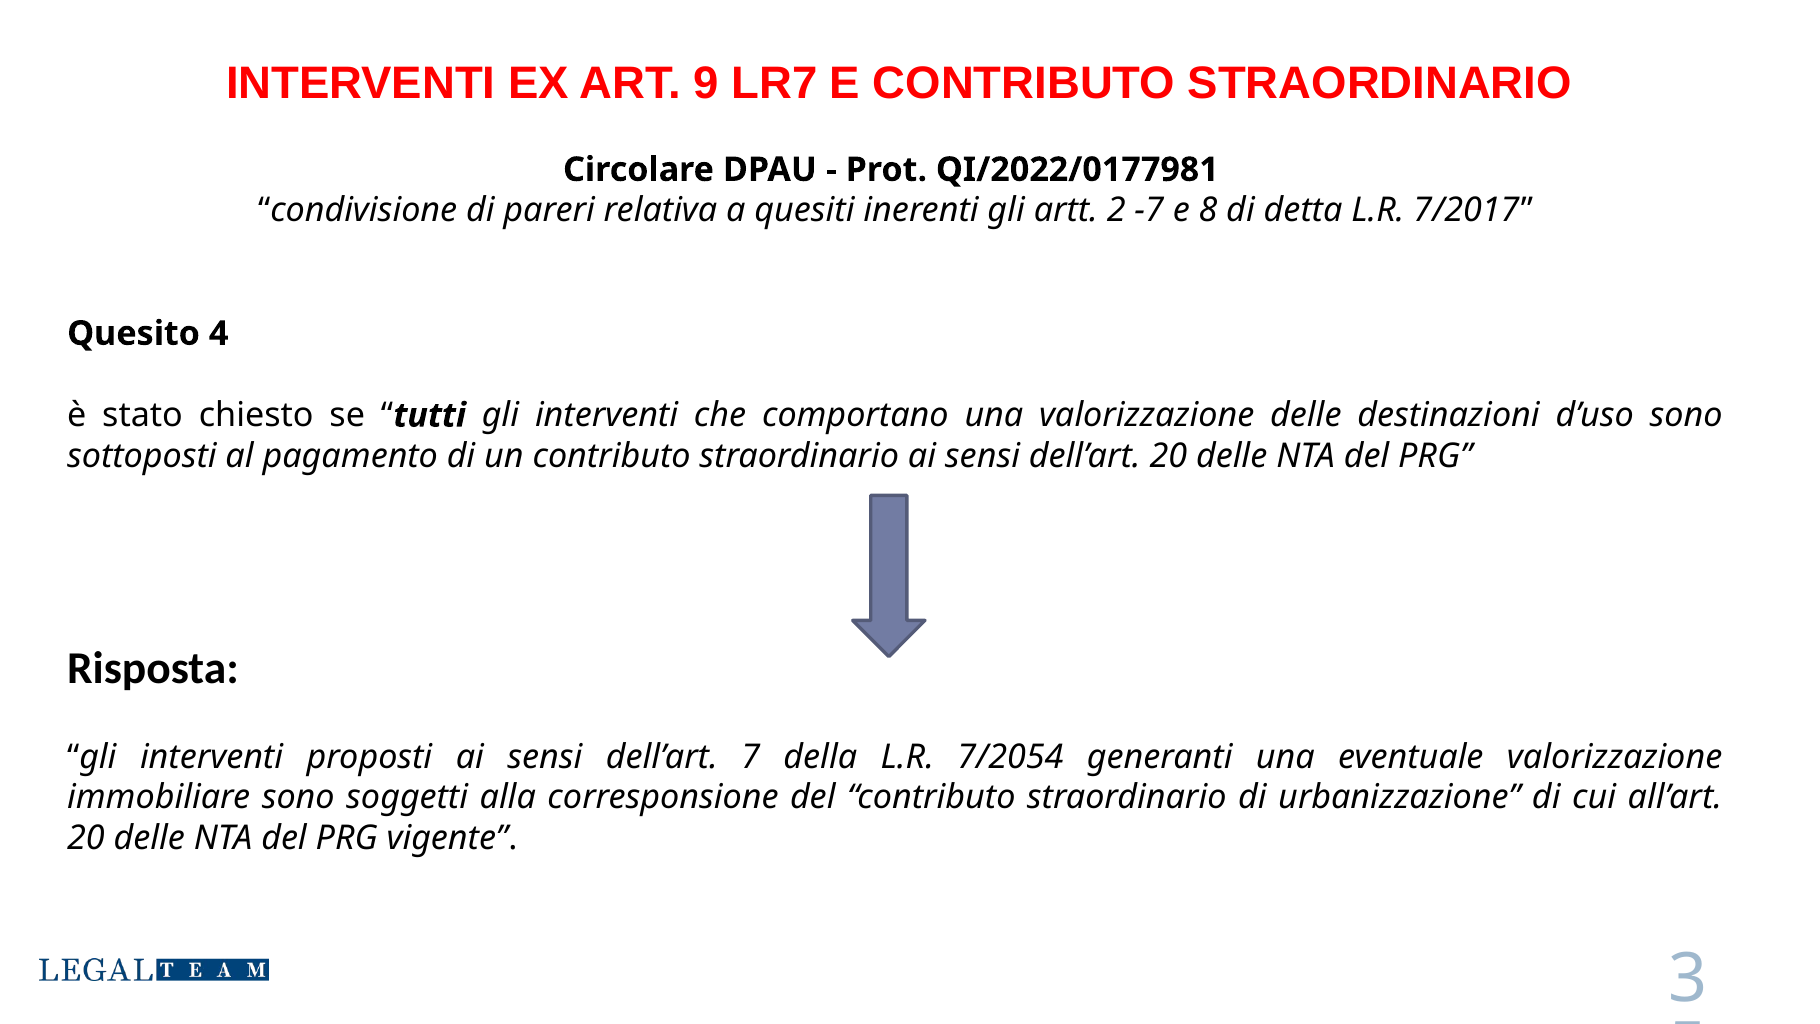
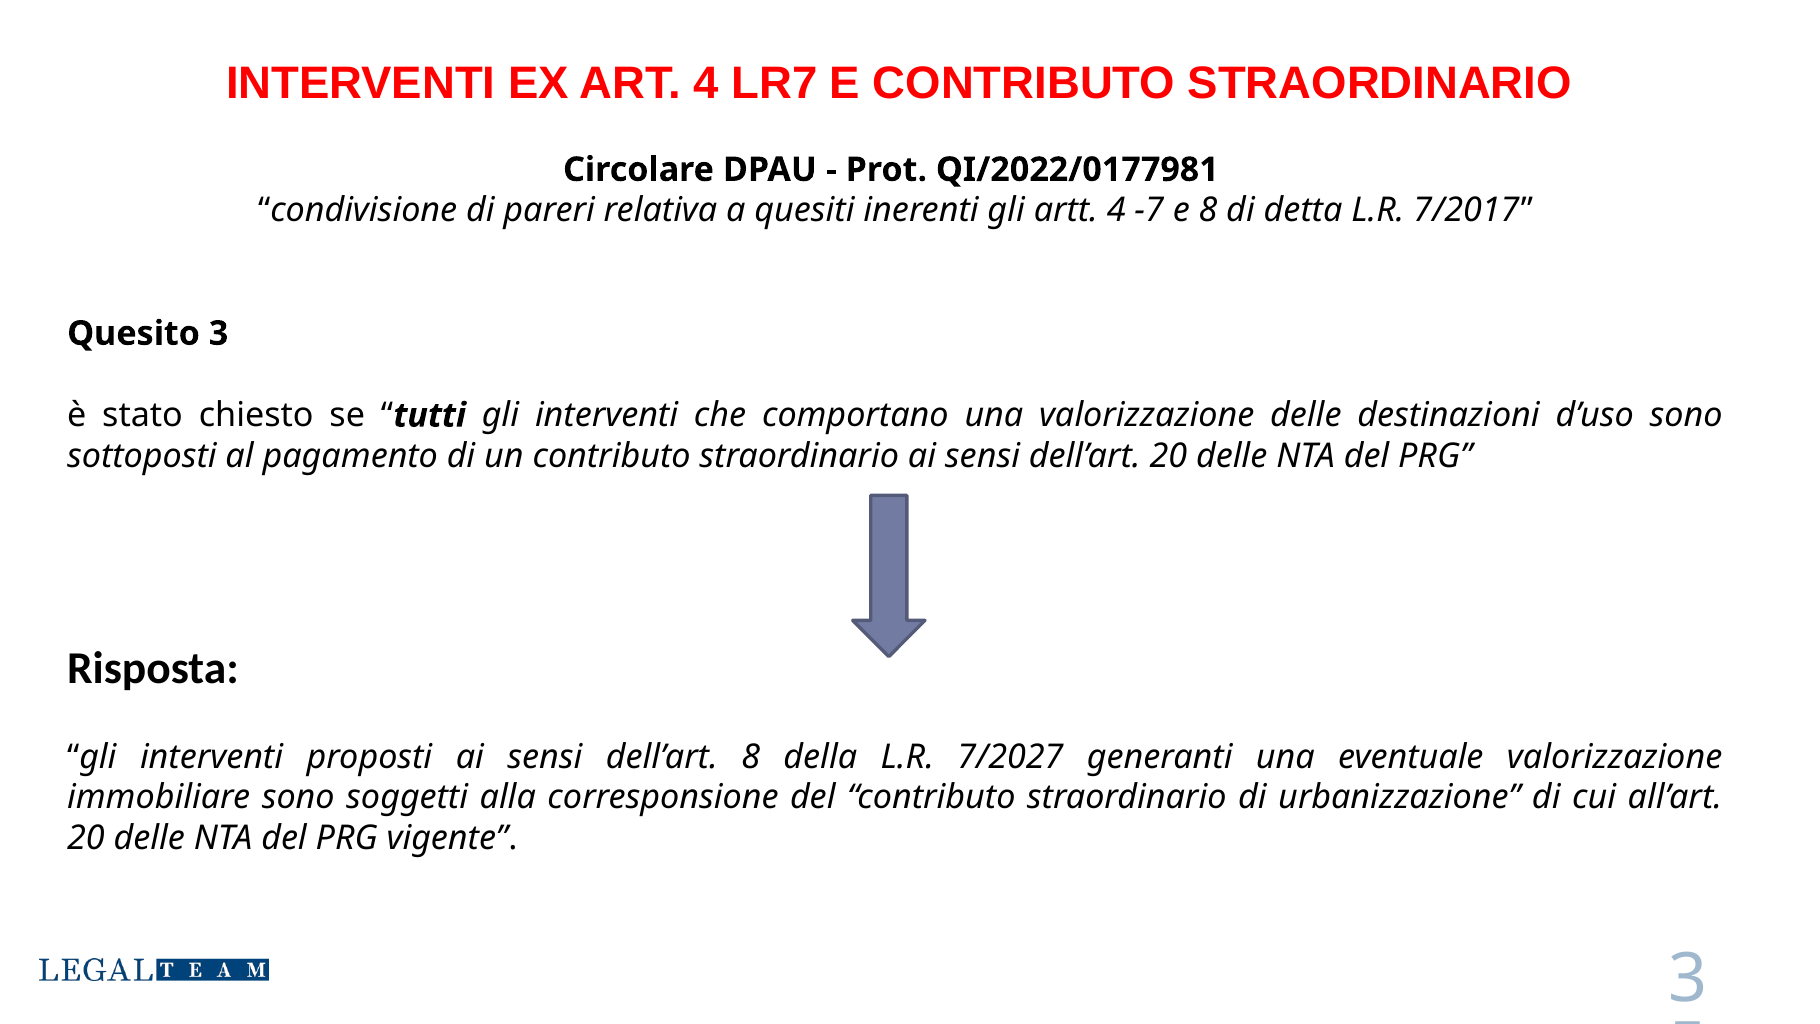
ART 9: 9 -> 4 (706, 83)
artt 2: 2 -> 4 (1116, 211)
Quesito 4: 4 -> 3 (219, 333)
dell’art 7: 7 -> 8 (751, 757)
7/2054: 7/2054 -> 7/2027 (1010, 757)
